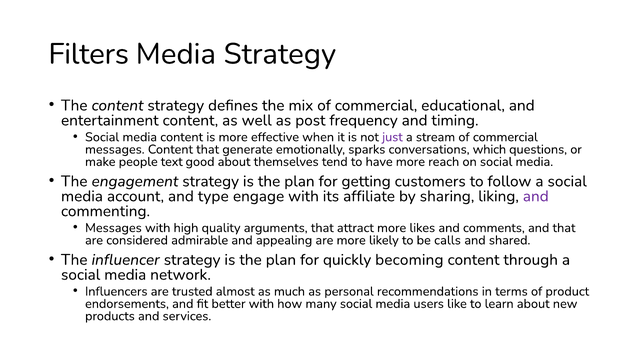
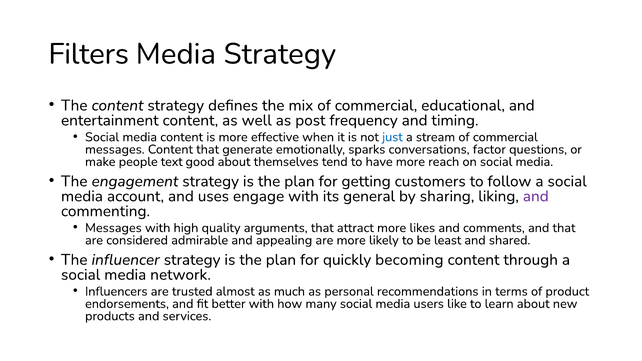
just colour: purple -> blue (392, 137)
which: which -> factor (489, 149)
type: type -> uses (213, 196)
affiliate: affiliate -> general (369, 196)
calls: calls -> least (448, 240)
